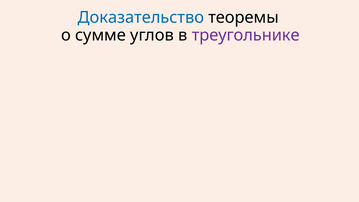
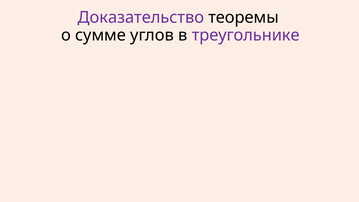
Доказательство colour: blue -> purple (141, 18)
